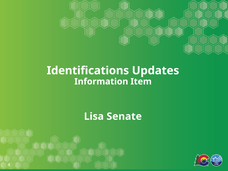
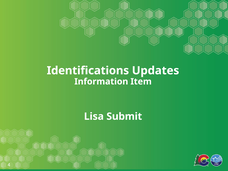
Senate: Senate -> Submit (124, 116)
